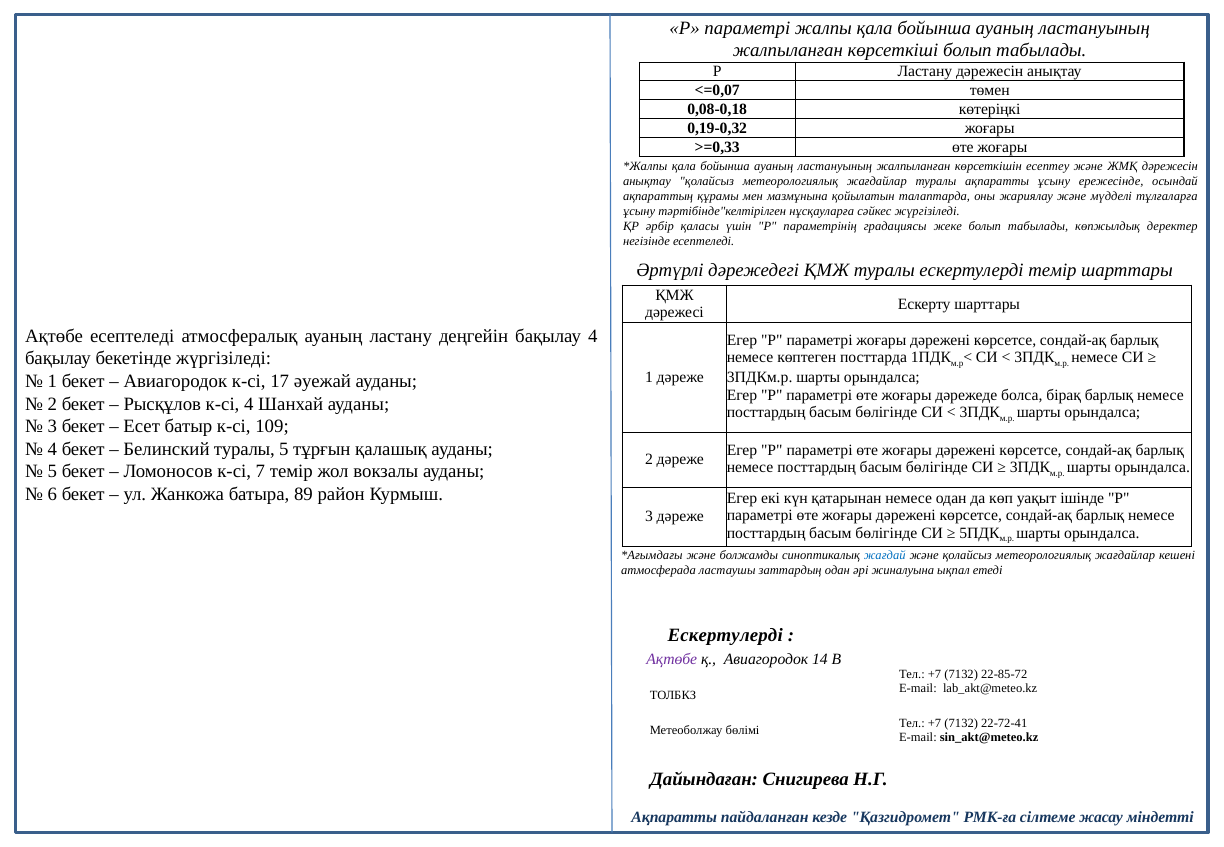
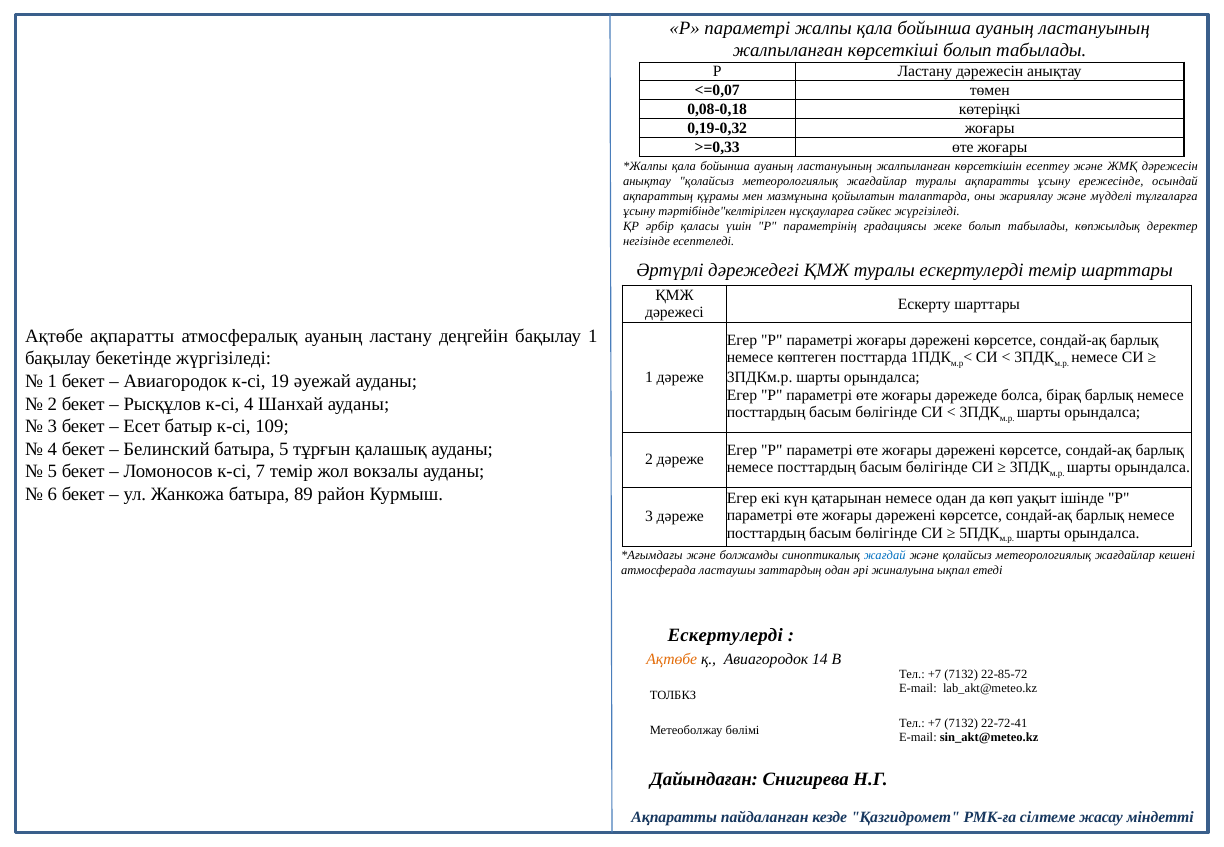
Ақтөбе есептеледі: есептеледі -> ақпаратты (132, 336)
бақылау 4: 4 -> 1 (593, 336)
17: 17 -> 19 (280, 382)
Белинский туралы: туралы -> батыра (244, 449)
Ақтөбе colour: purple -> orange (672, 659)
